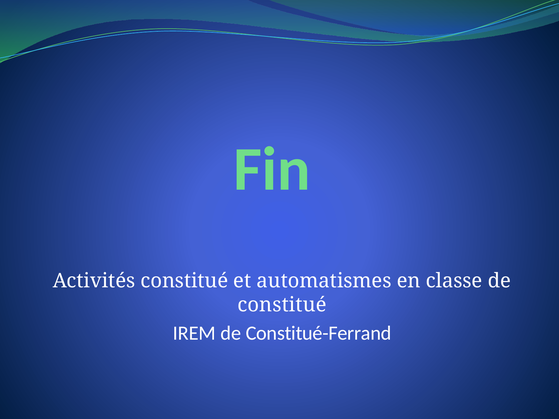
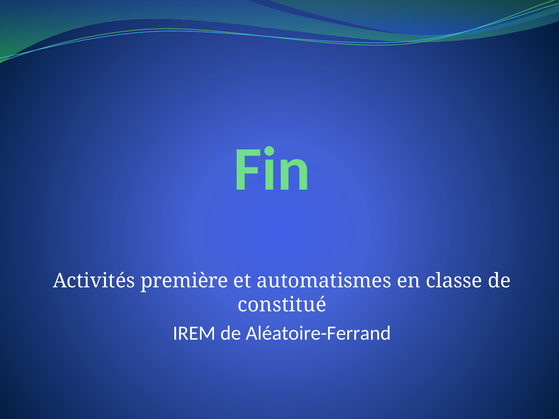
Activités constitué: constitué -> première (184, 281)
Constitué-Ferrand: Constitué-Ferrand -> Aléatoire-Ferrand (318, 333)
